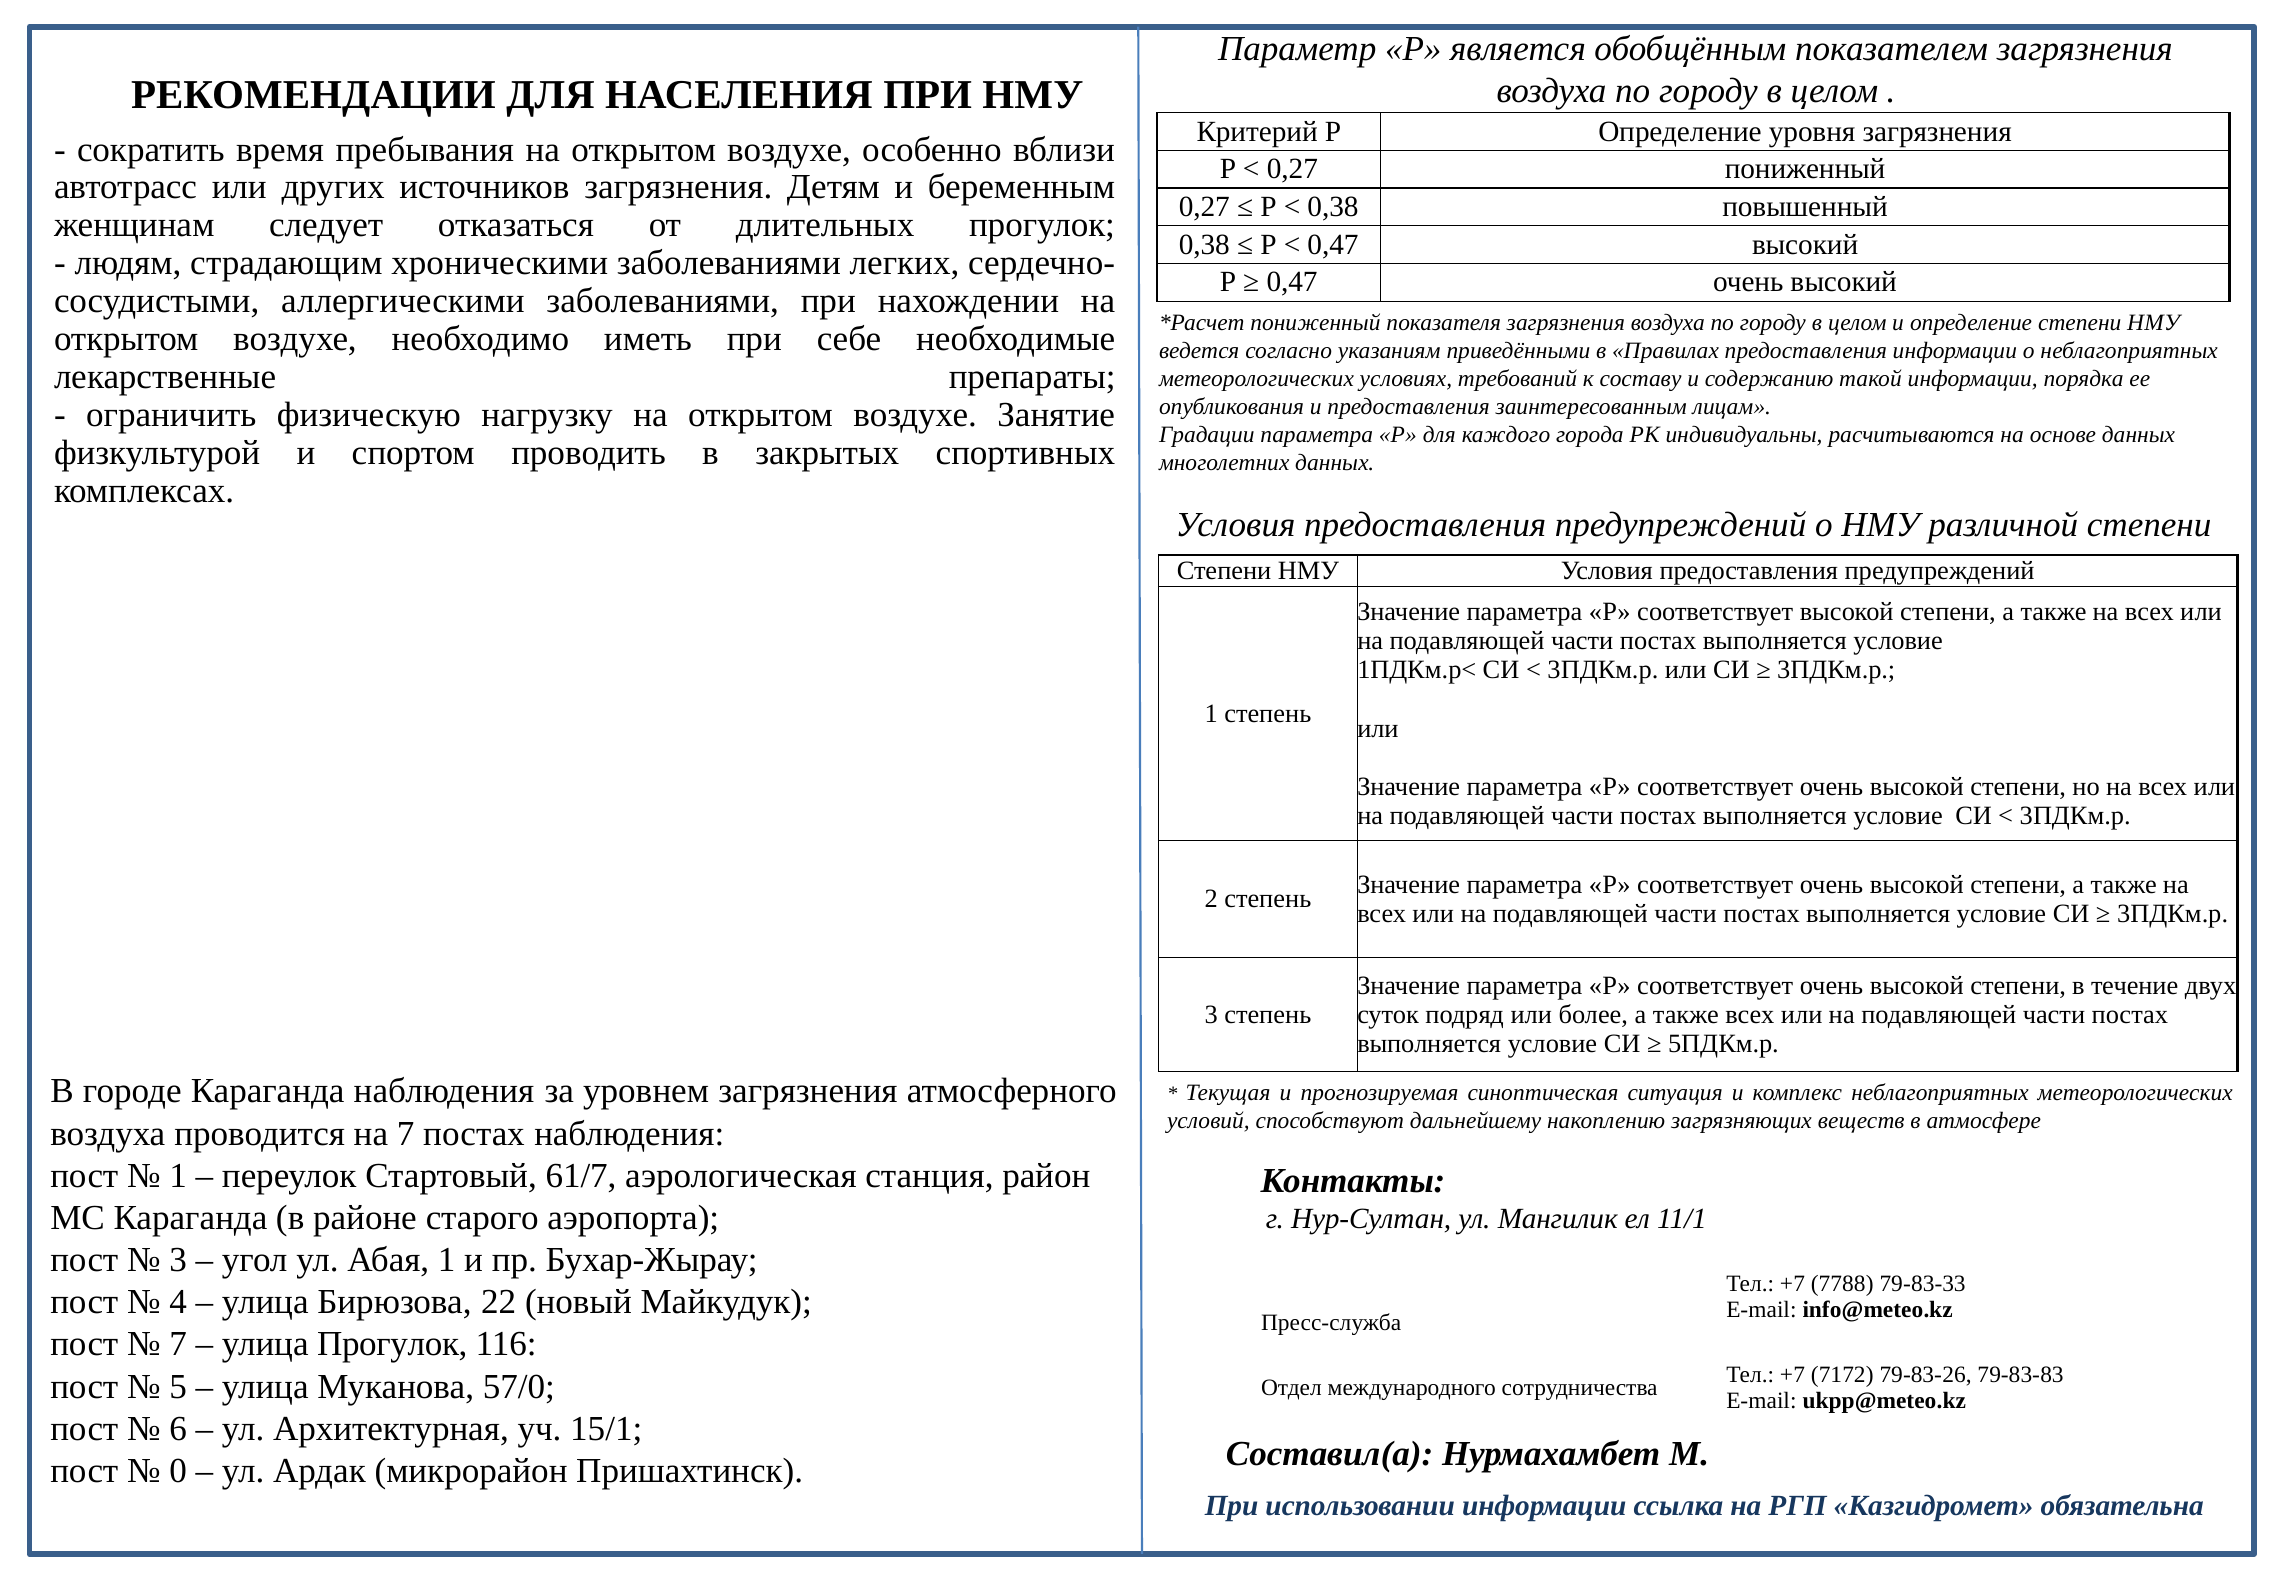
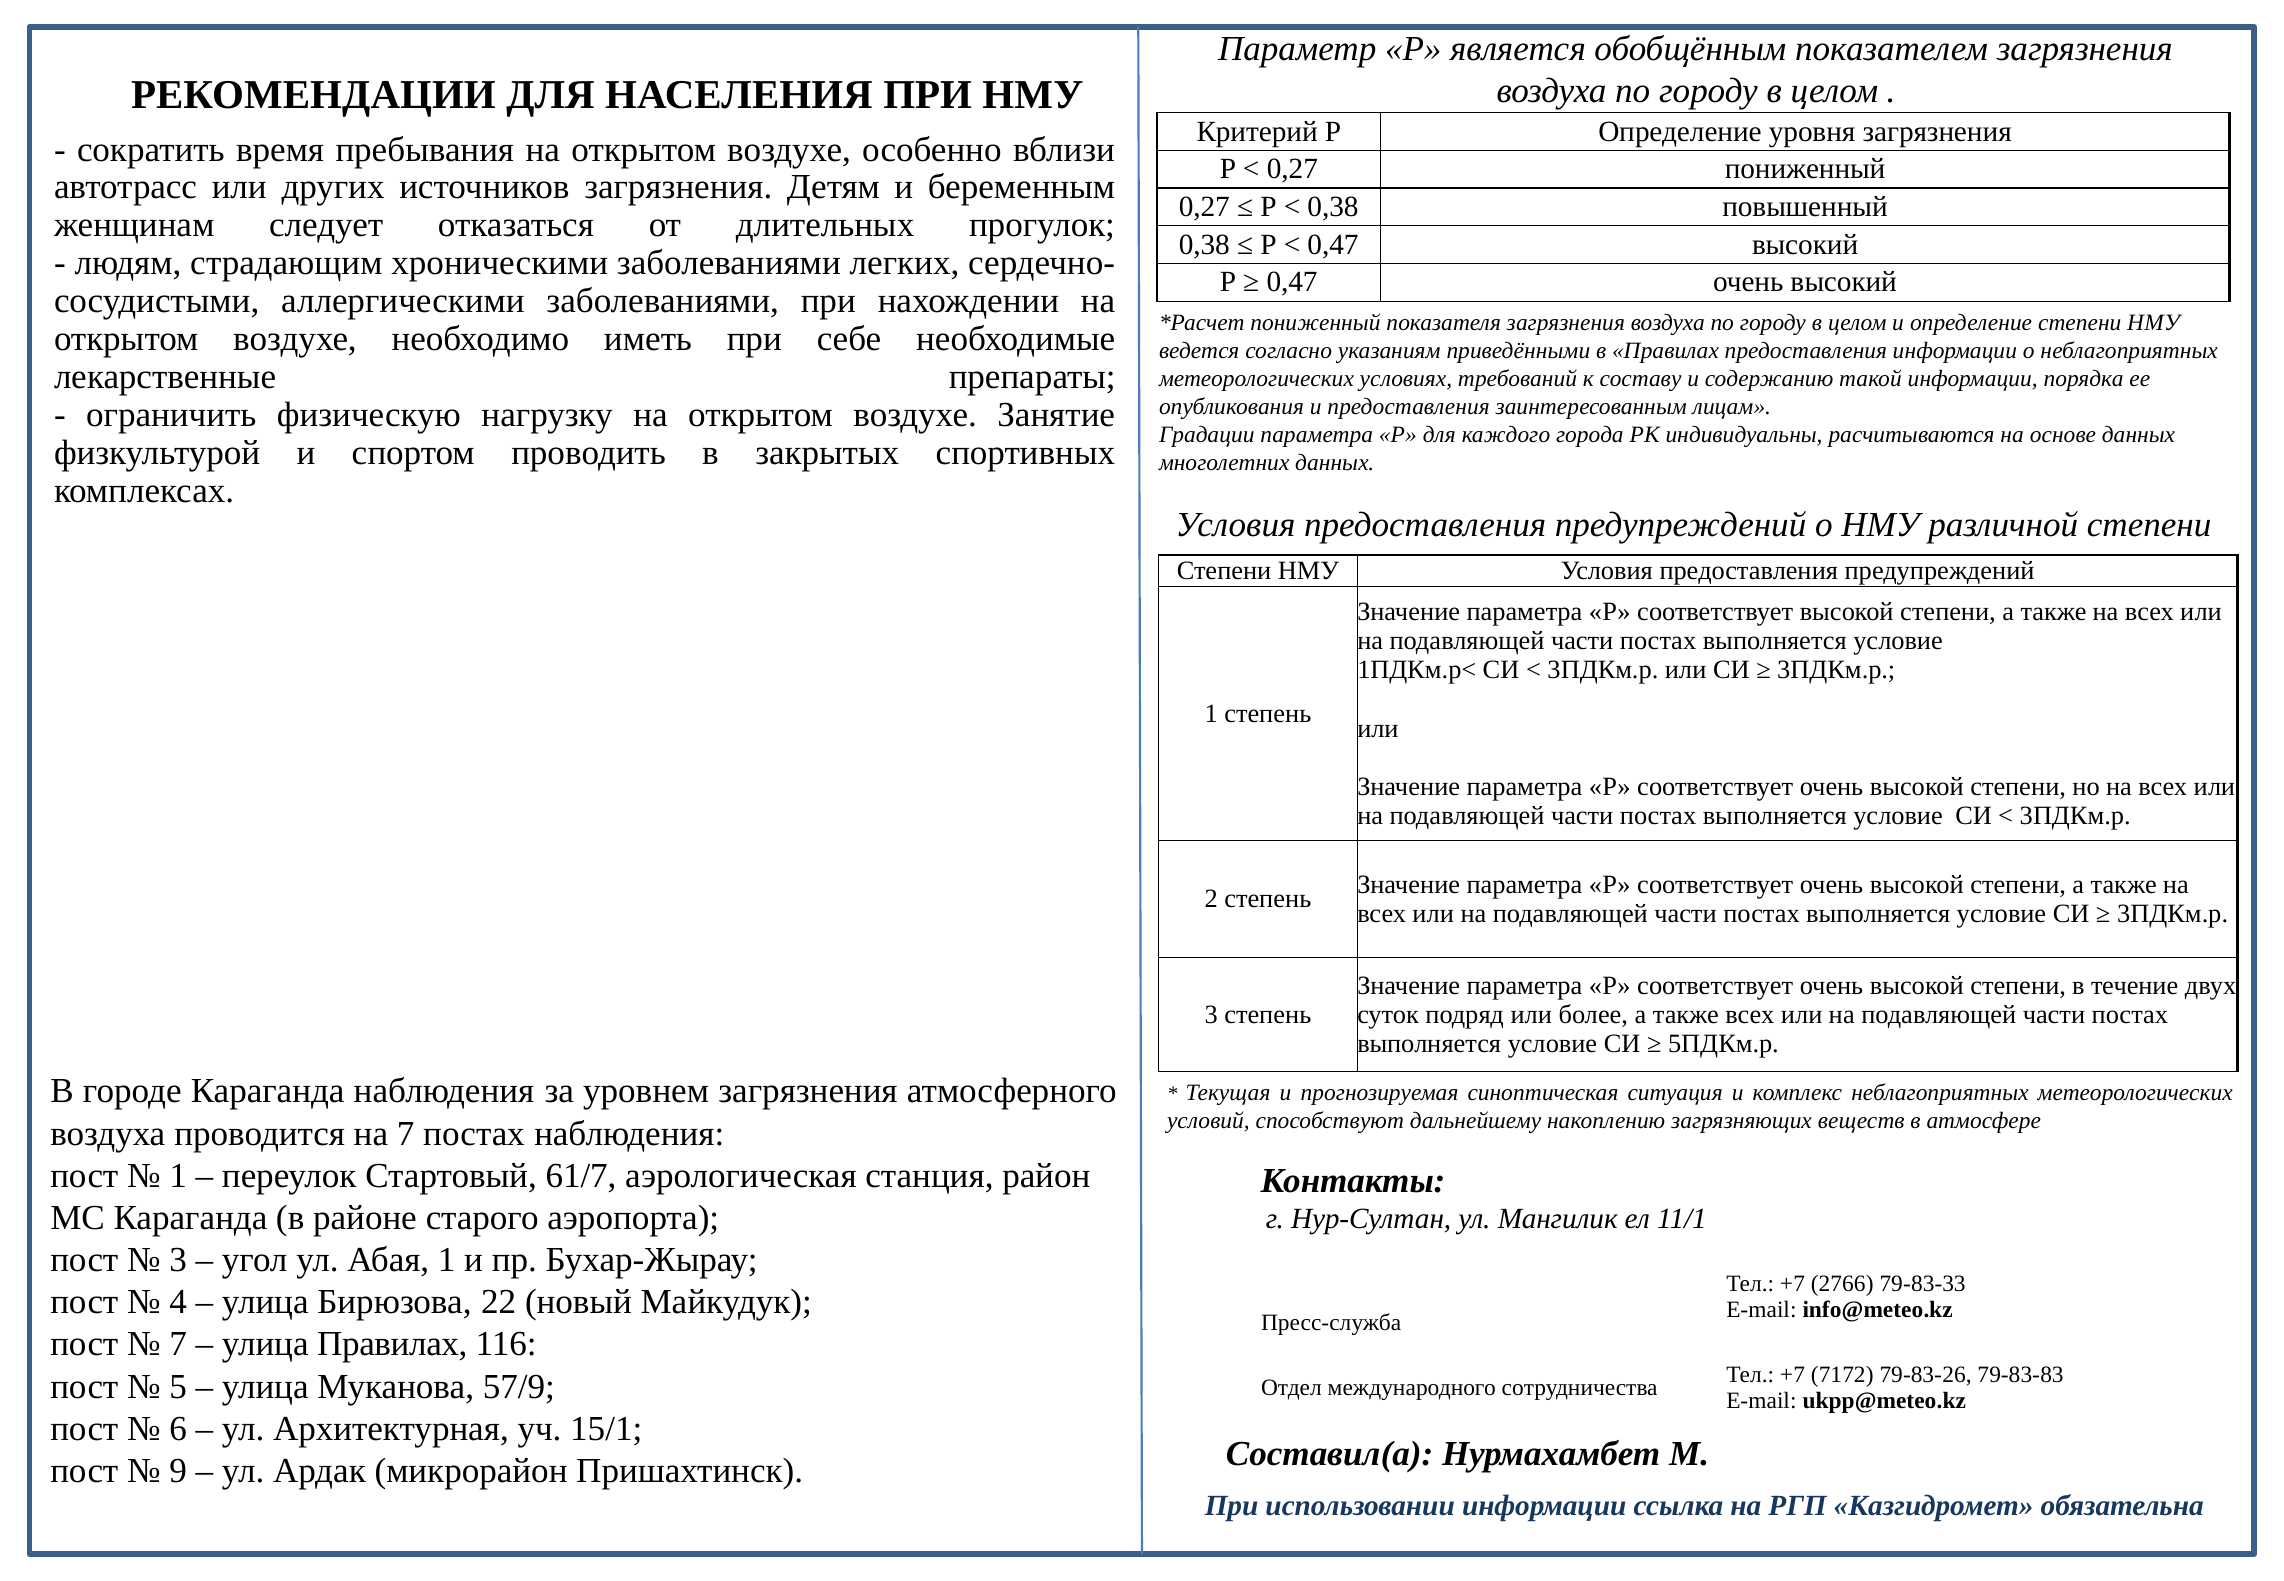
7788: 7788 -> 2766 (1842, 1284)
улица Прогулок: Прогулок -> Правилах (392, 1345)
57/0: 57/0 -> 57/9 (519, 1387)
0: 0 -> 9 (178, 1471)
